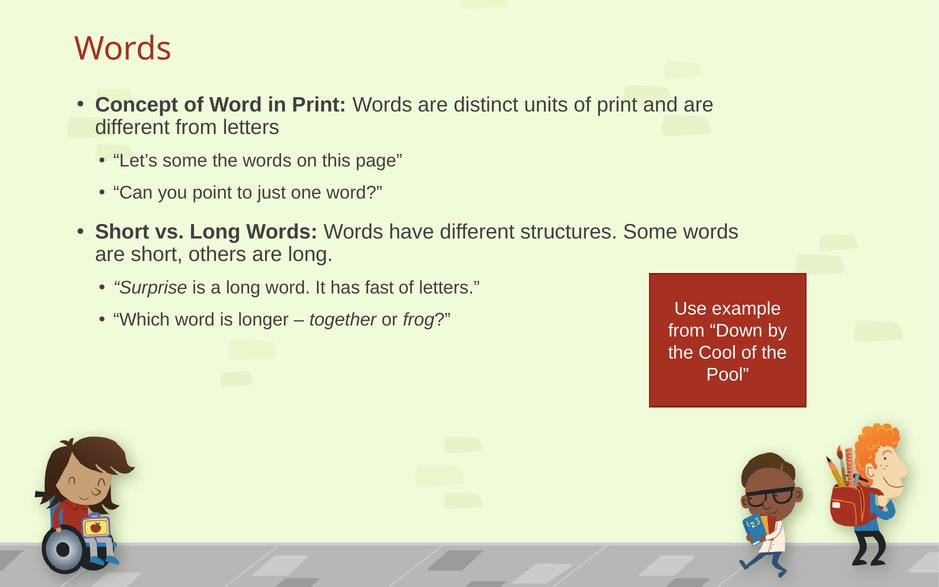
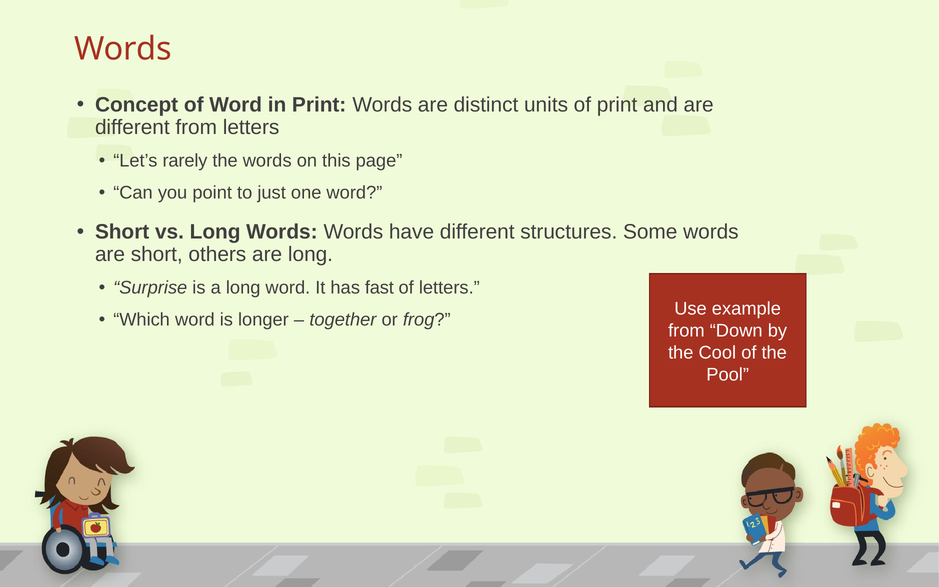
Let’s some: some -> rarely (185, 161)
